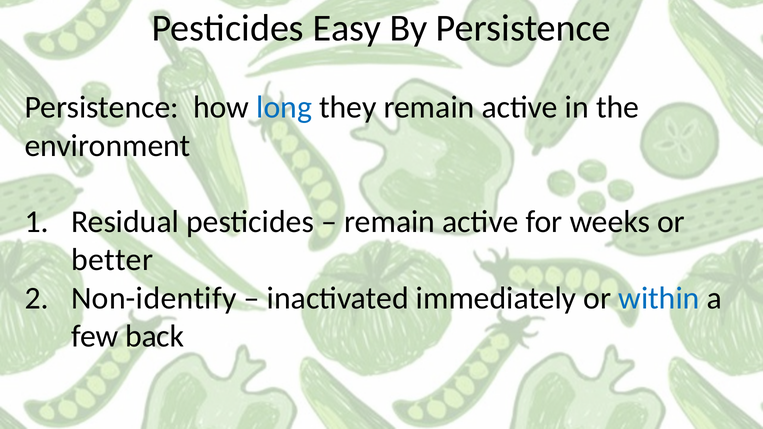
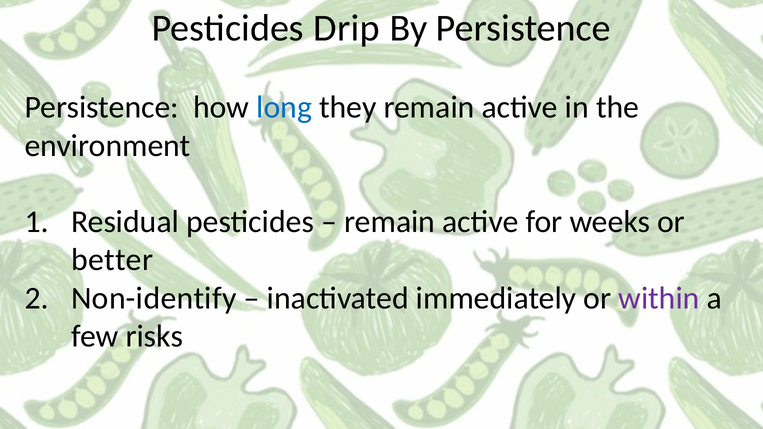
Easy: Easy -> Drip (347, 28)
within colour: blue -> purple (659, 298)
back: back -> risks (154, 336)
